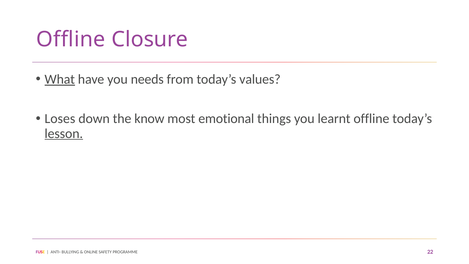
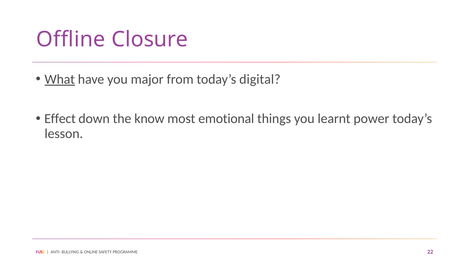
needs: needs -> major (147, 79)
values: values -> digital (260, 79)
Loses: Loses -> Effect (60, 119)
learnt offline: offline -> power (371, 119)
lesson underline: present -> none (64, 133)
